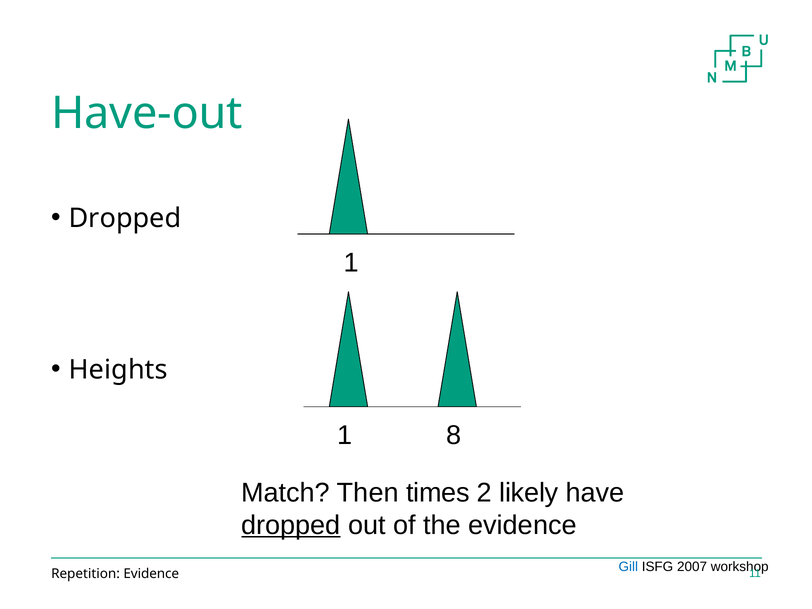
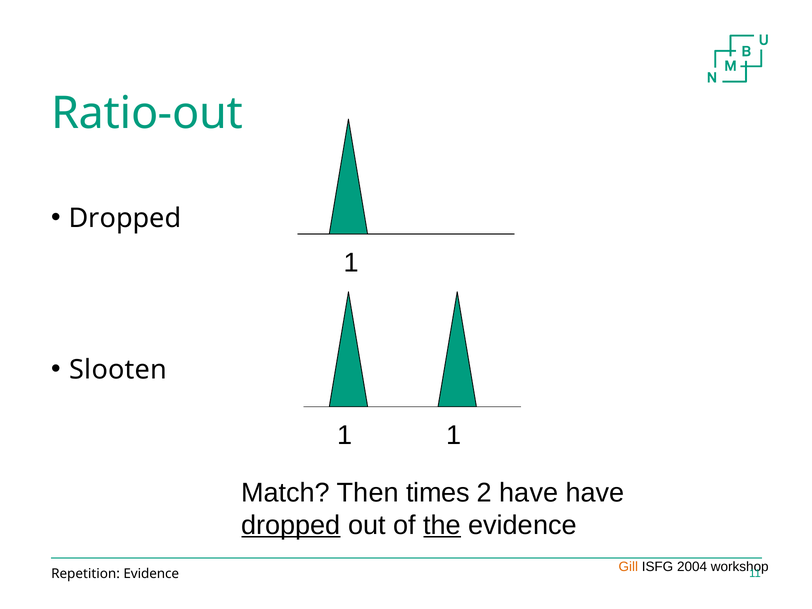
Have-out: Have-out -> Ratio-out (147, 113)
Heights: Heights -> Slooten (118, 370)
8: 8 -> 1 (454, 435)
2 likely: likely -> have (529, 493)
the underline: none -> present (442, 525)
Gill colour: blue -> orange (628, 567)
2007: 2007 -> 2004 (692, 567)
